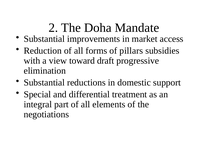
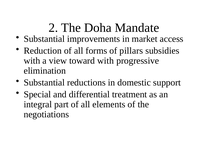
toward draft: draft -> with (106, 61)
